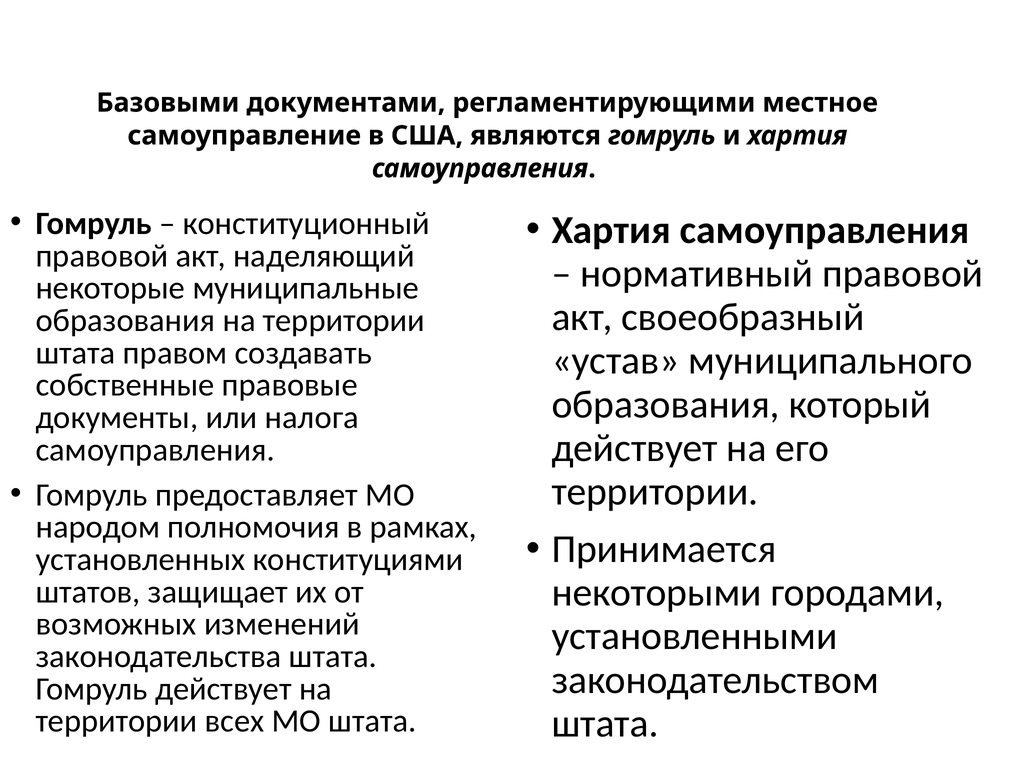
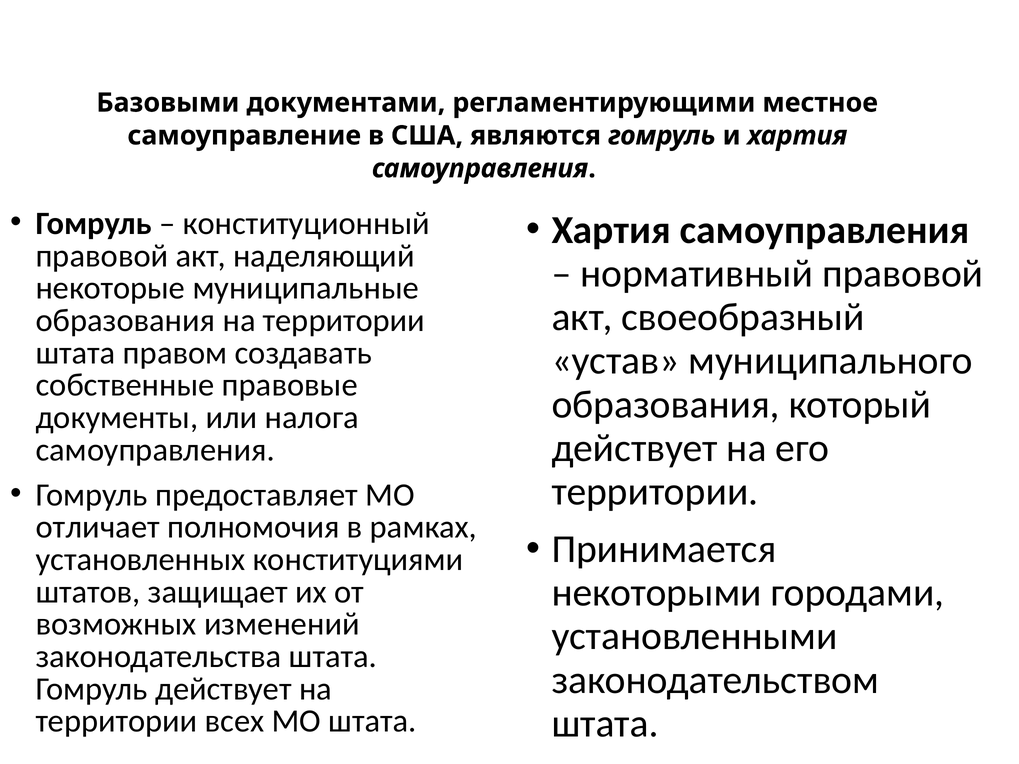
народом: народом -> отличает (98, 527)
